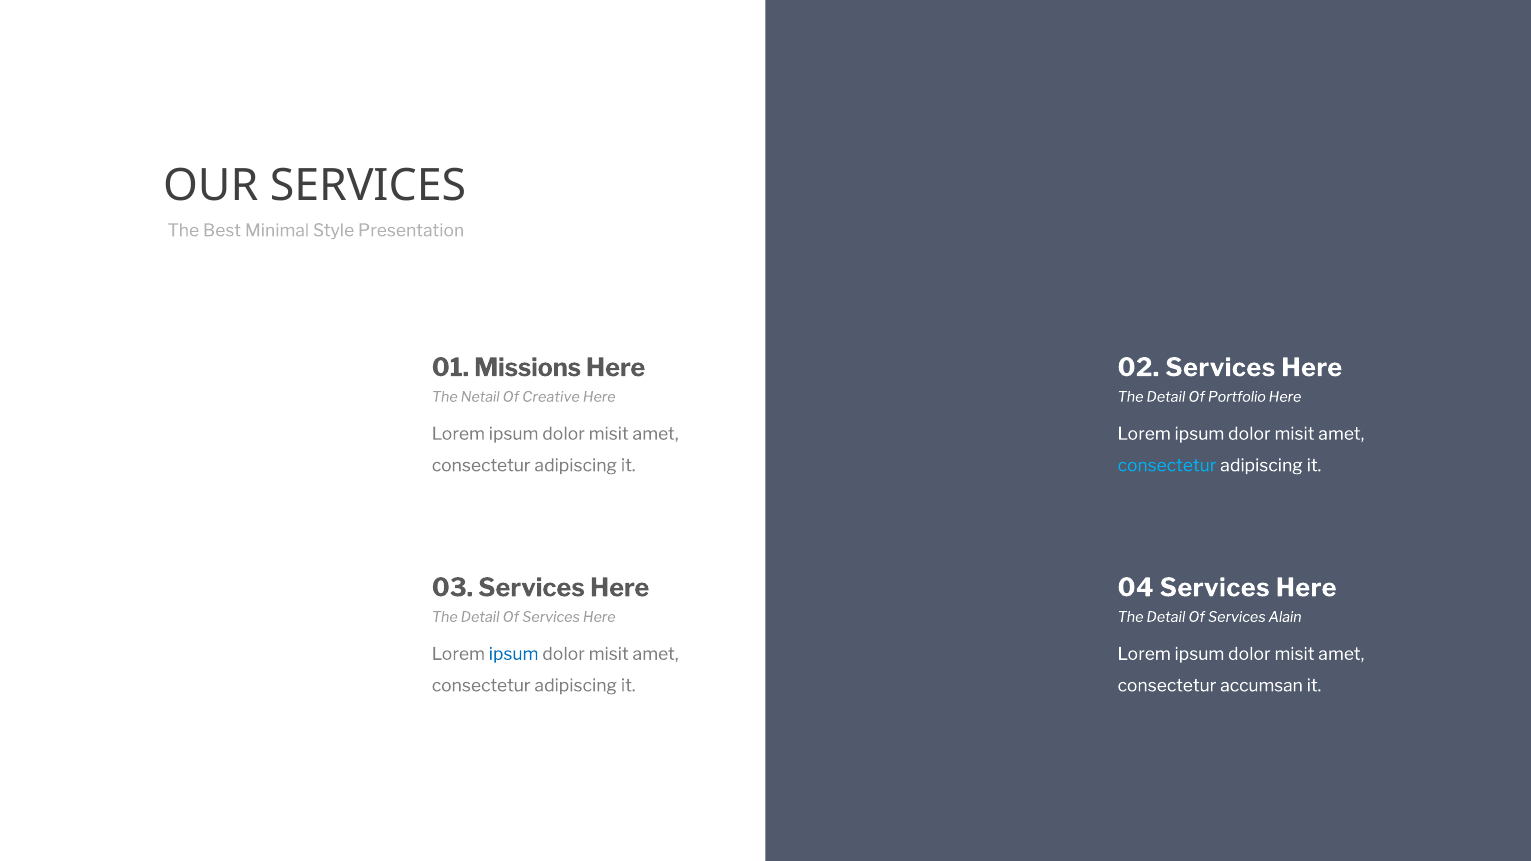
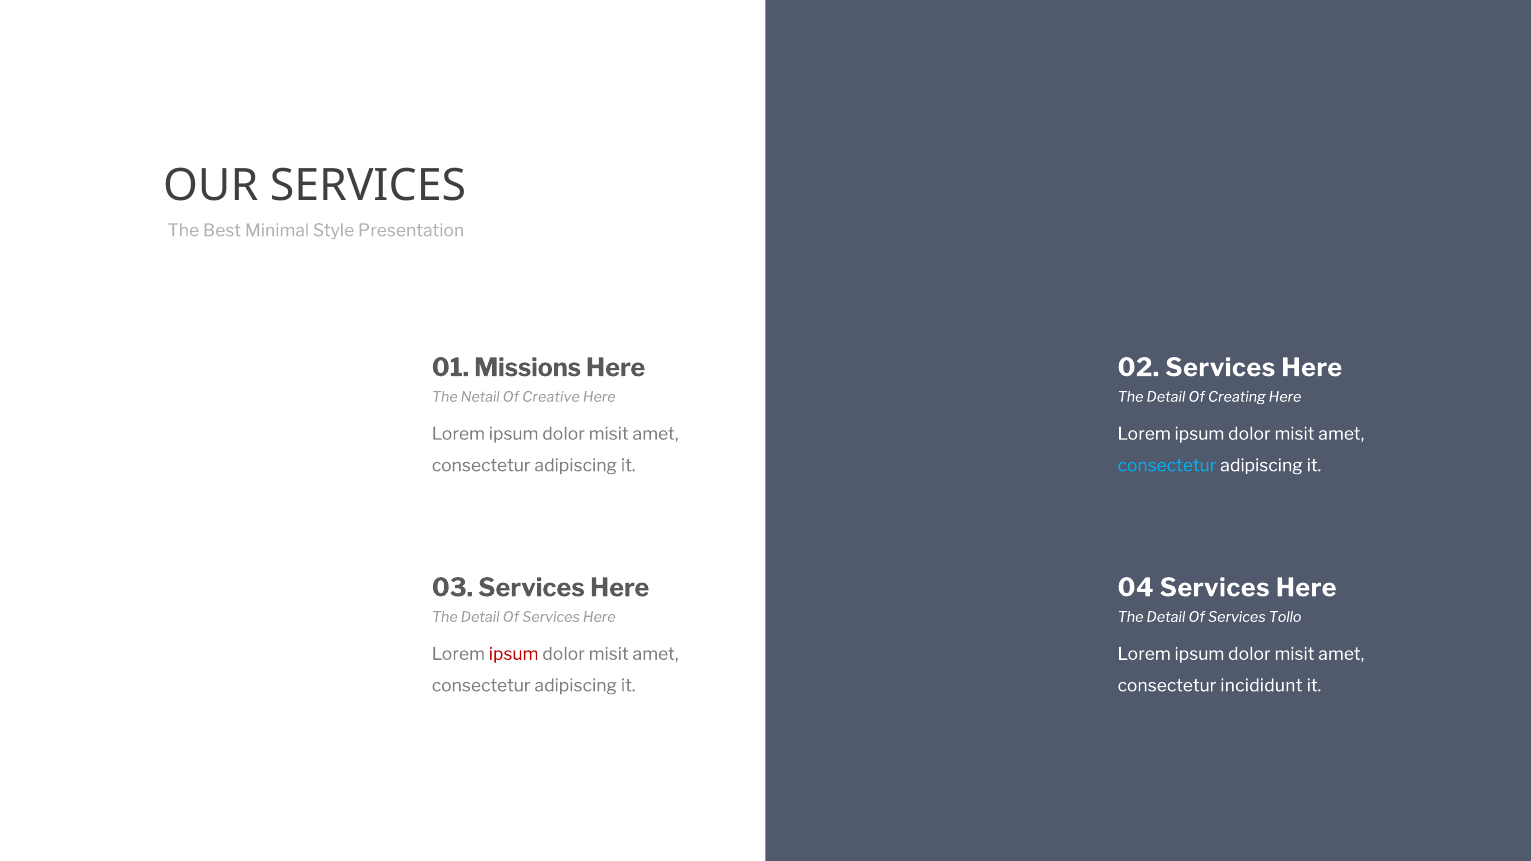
Portfolio: Portfolio -> Creating (1237, 397)
Alain: Alain -> Tollo (1285, 617)
ipsum colour: blue -> red (514, 654)
accumsan: accumsan -> incididunt (1261, 686)
